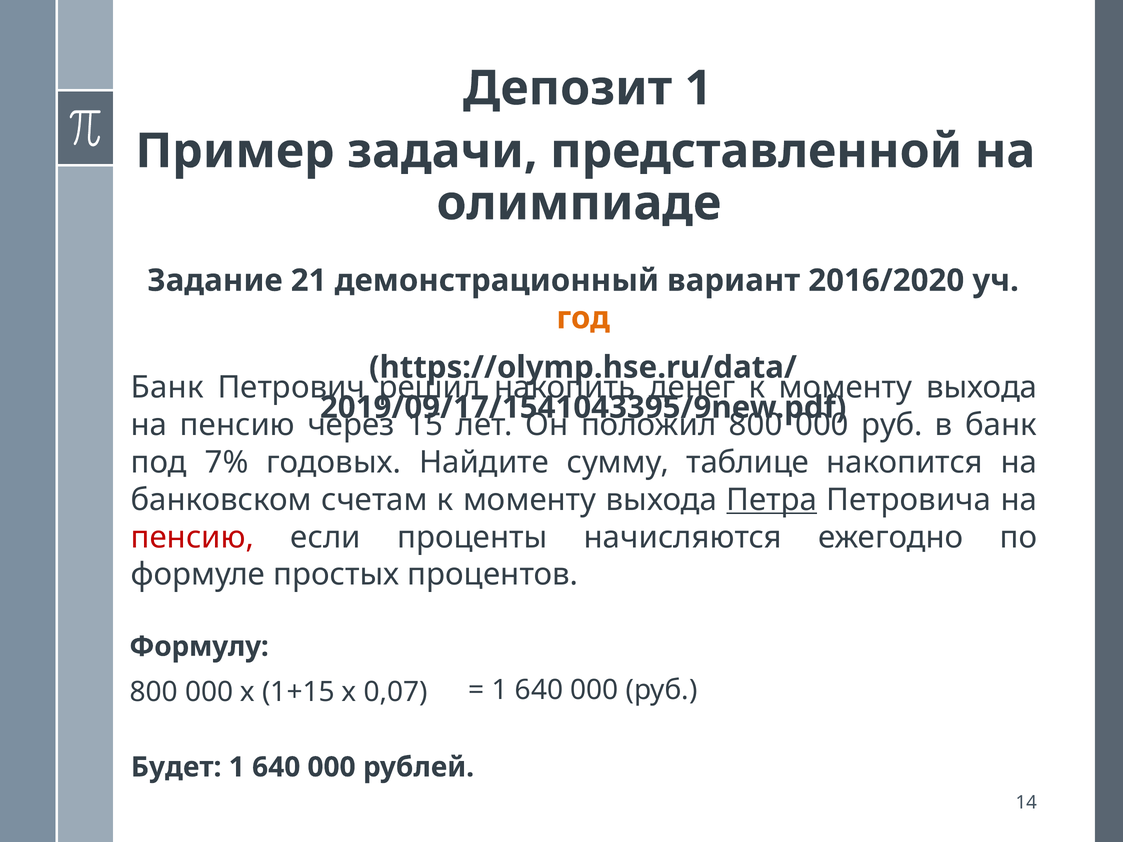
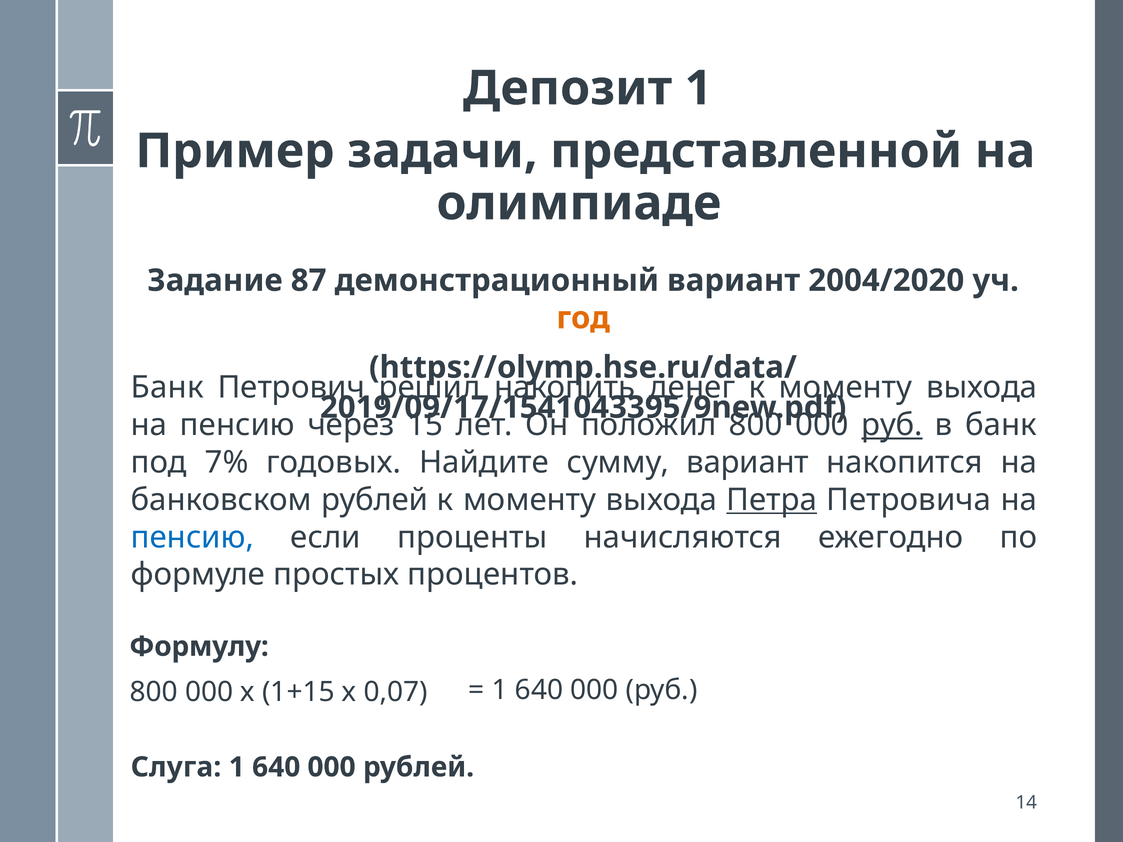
21: 21 -> 87 (309, 281)
2016/2020: 2016/2020 -> 2004/2020 (886, 281)
руб underline: none -> present (892, 425)
сумму таблице: таблице -> вариант (748, 463)
банковском счетам: счетам -> рублей (375, 500)
пенсию colour: red -> blue (192, 537)
Будет: Будет -> Слуга (176, 767)
